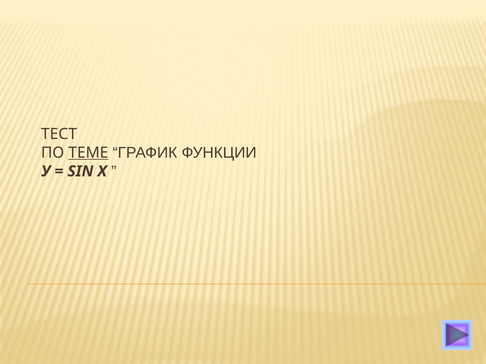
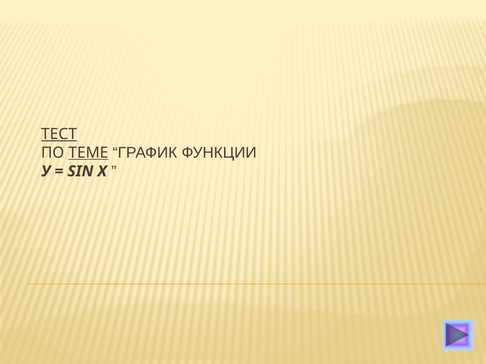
ТЕСТ underline: none -> present (59, 134)
